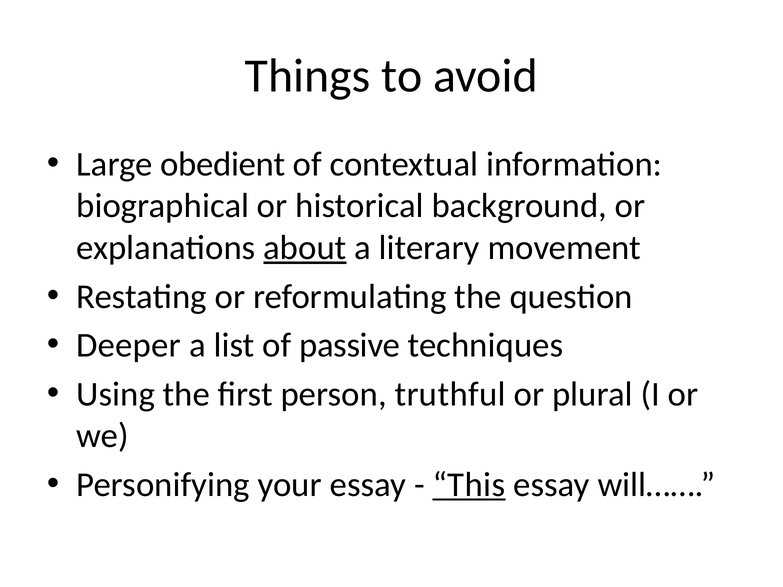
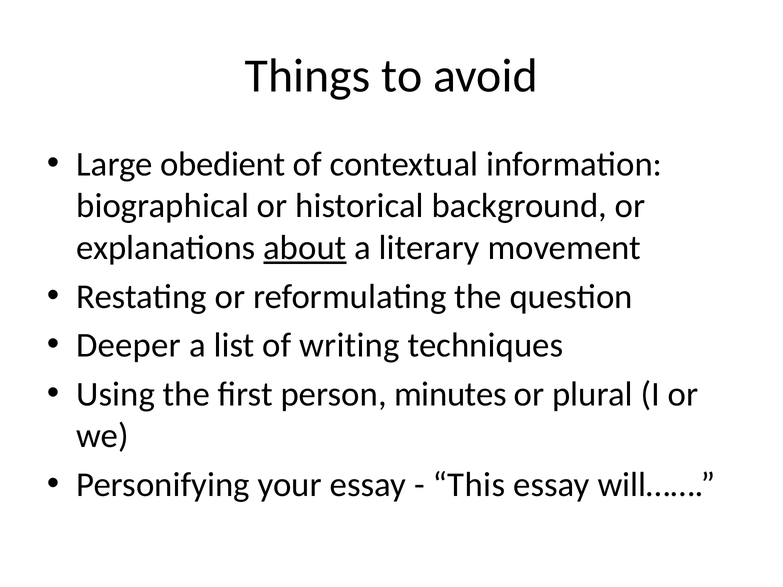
passive: passive -> writing (349, 345)
truthful: truthful -> minutes (450, 394)
This underline: present -> none (469, 485)
